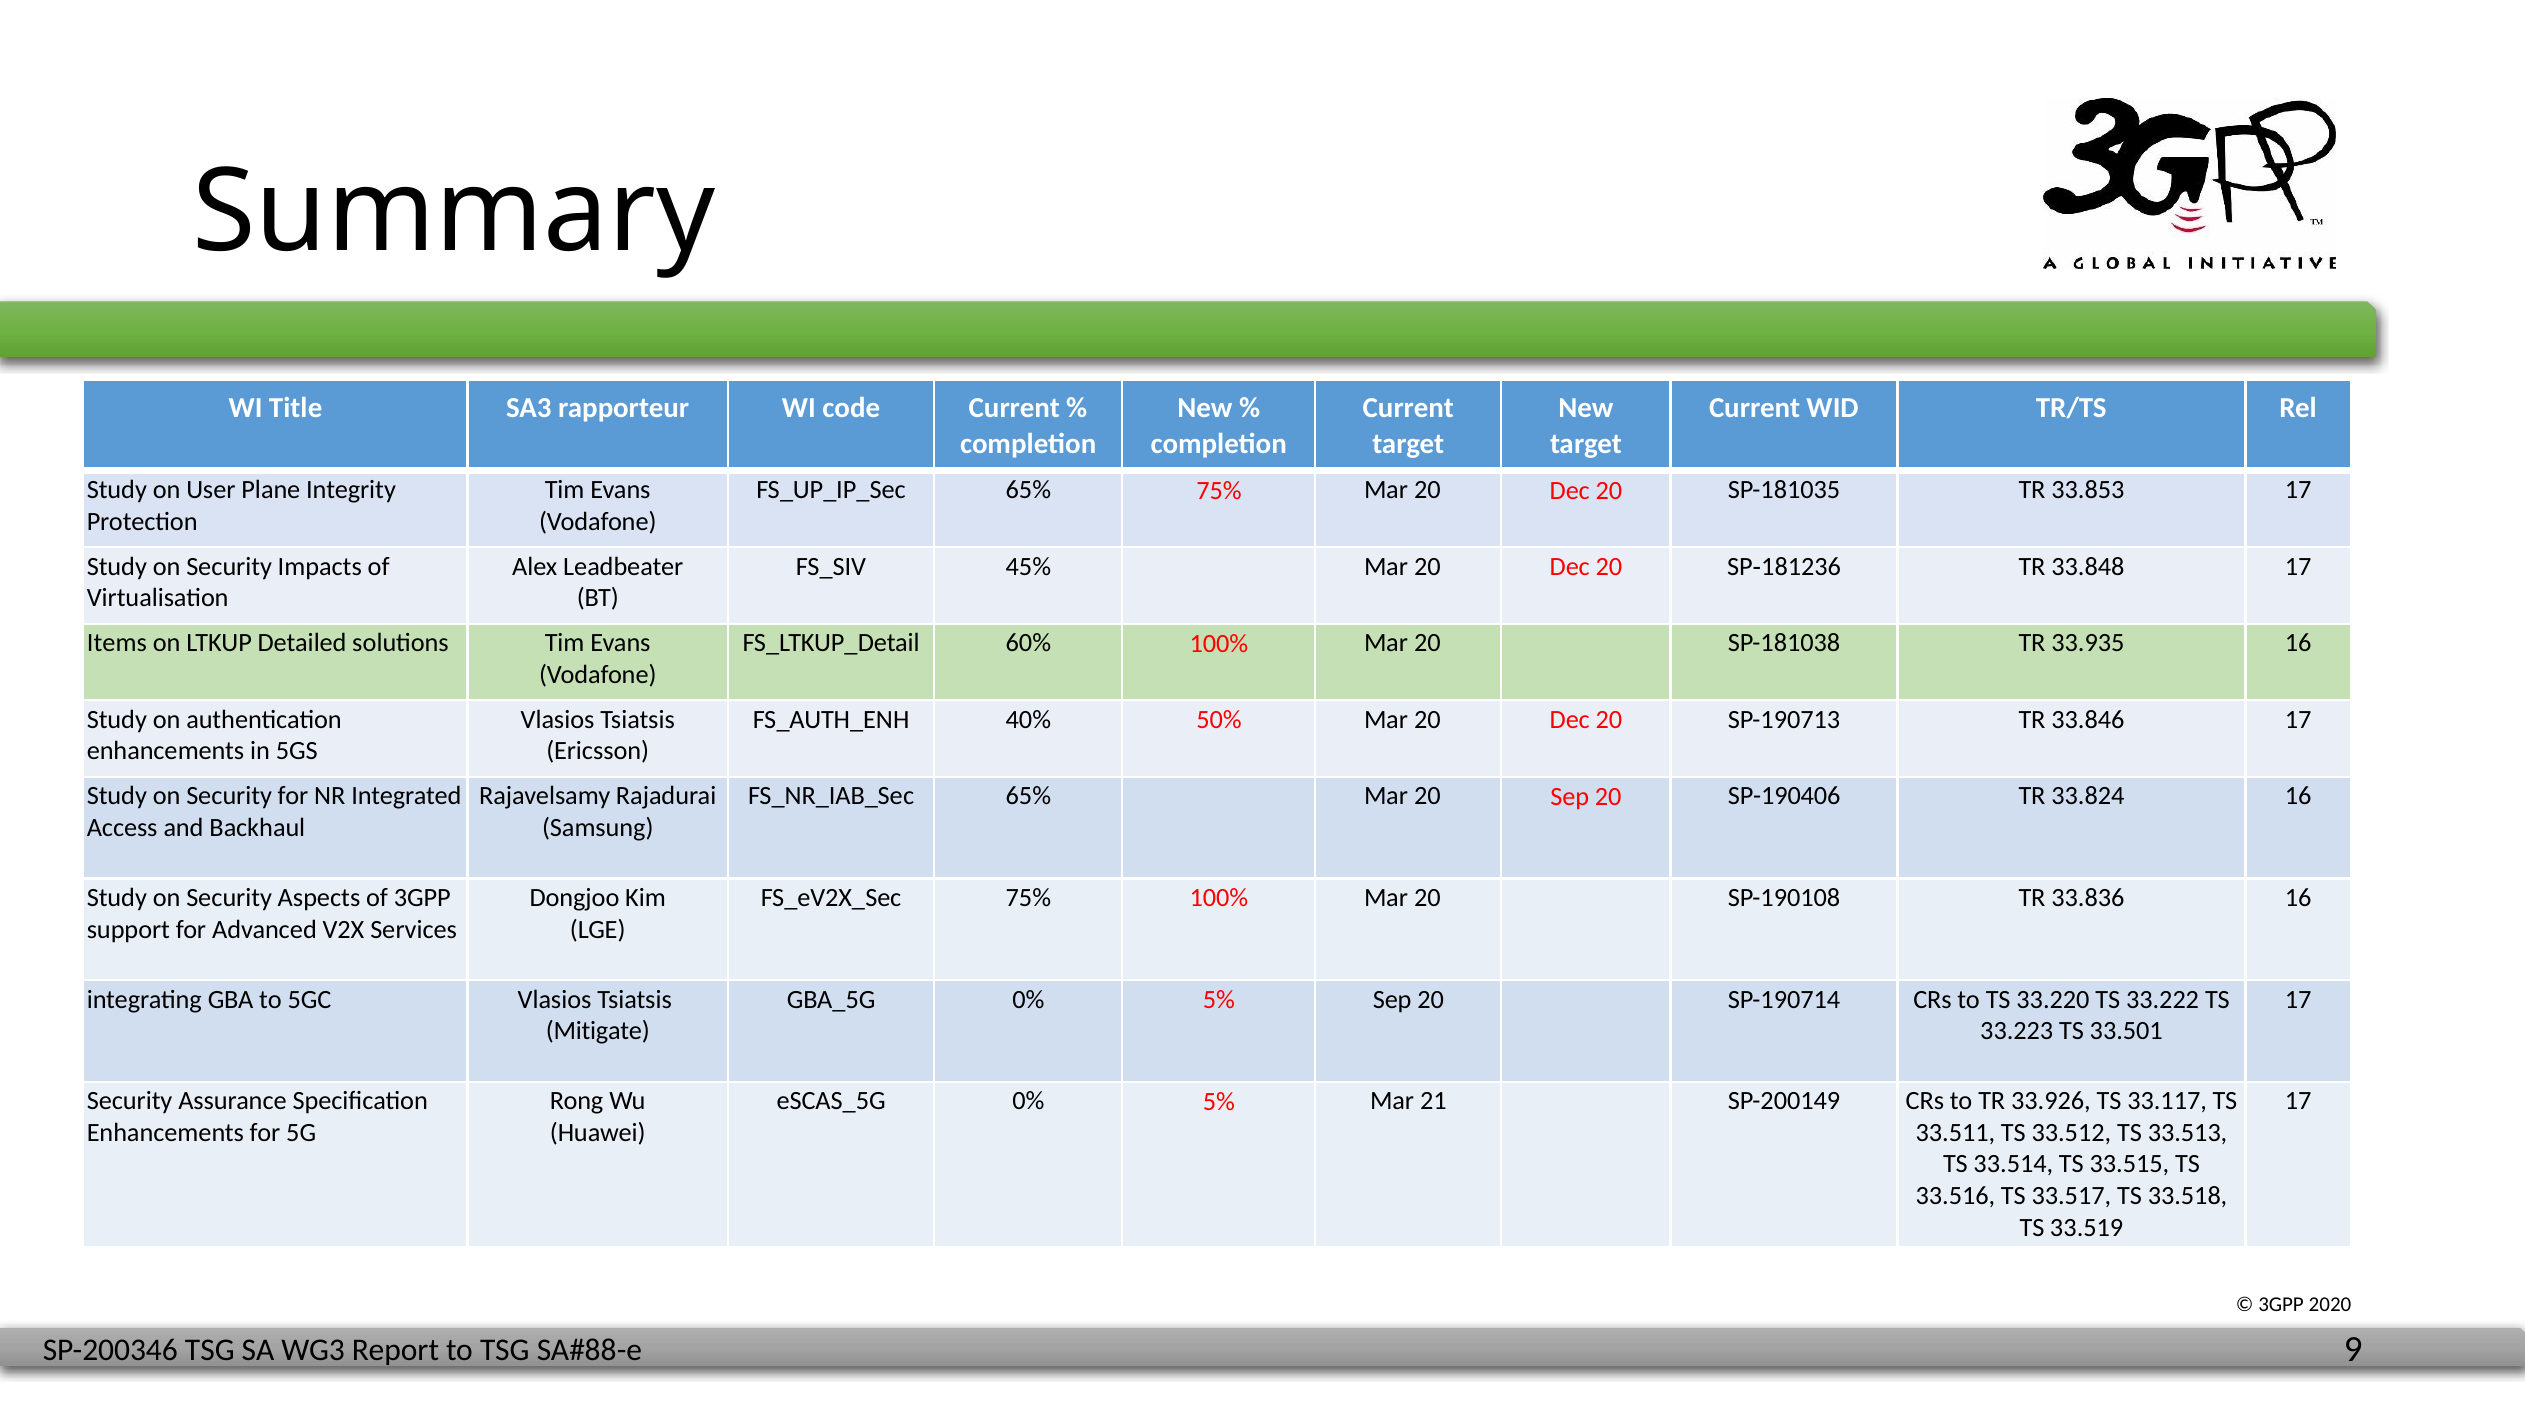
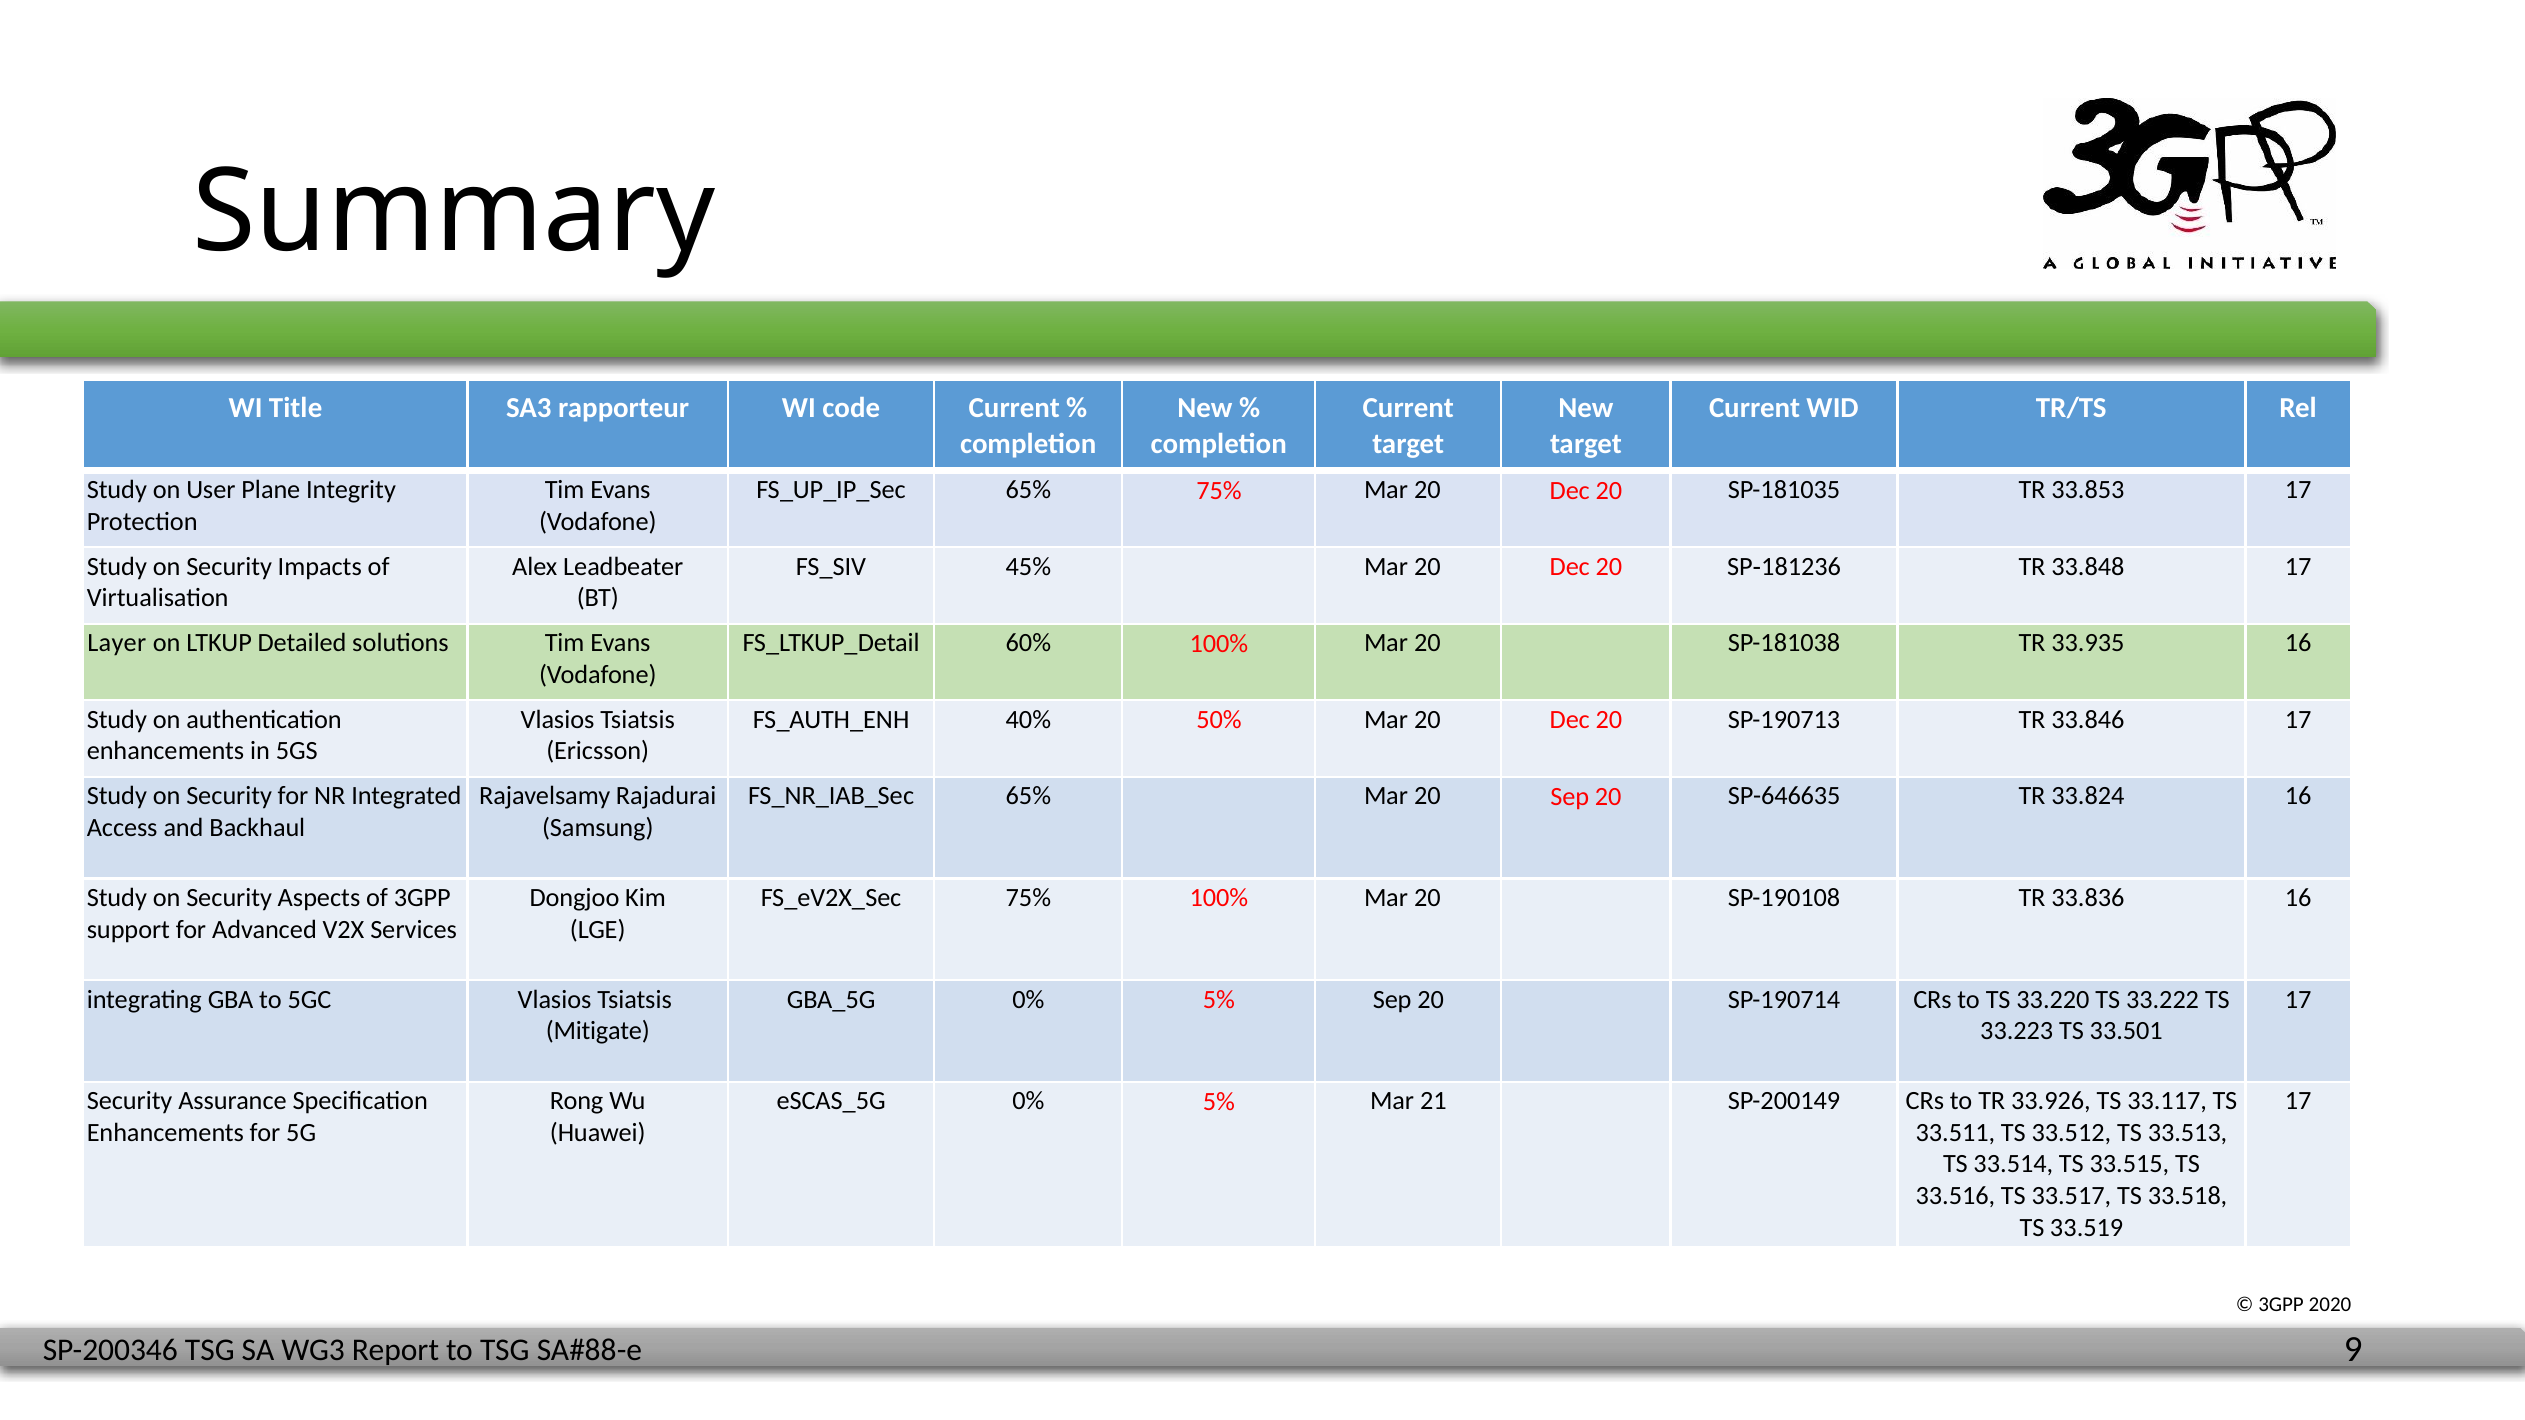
Items: Items -> Layer (117, 643)
SP-190406: SP-190406 -> SP-646635 (1784, 796)
